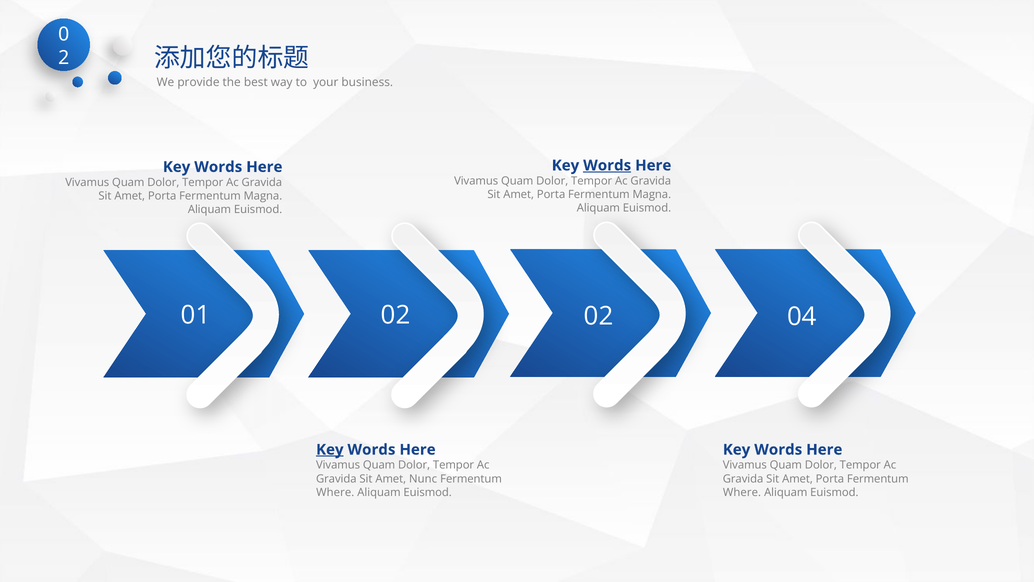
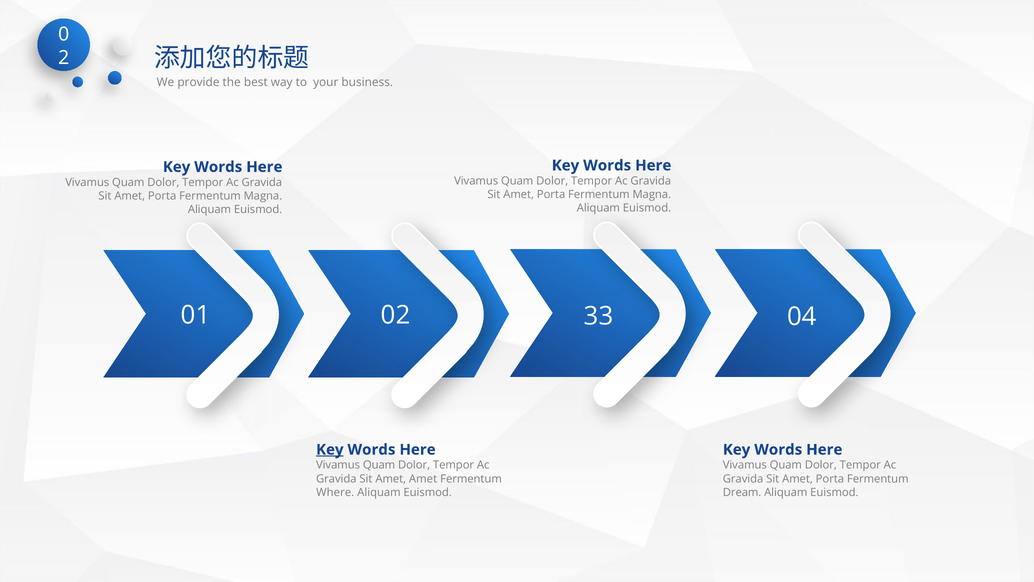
Words underline: present -> none (607, 165)
02 02: 02 -> 33 (599, 316)
Amet Nunc: Nunc -> Amet (423, 479)
Where: Where -> Dream (742, 492)
